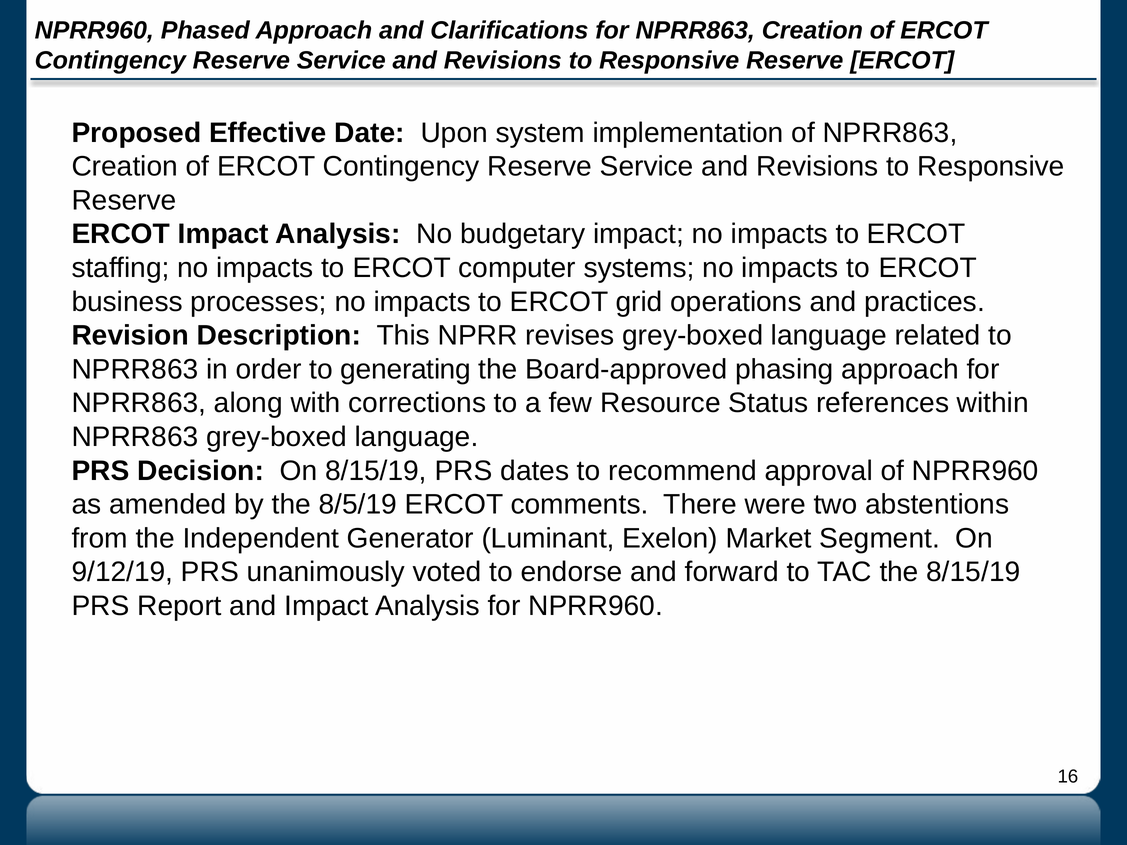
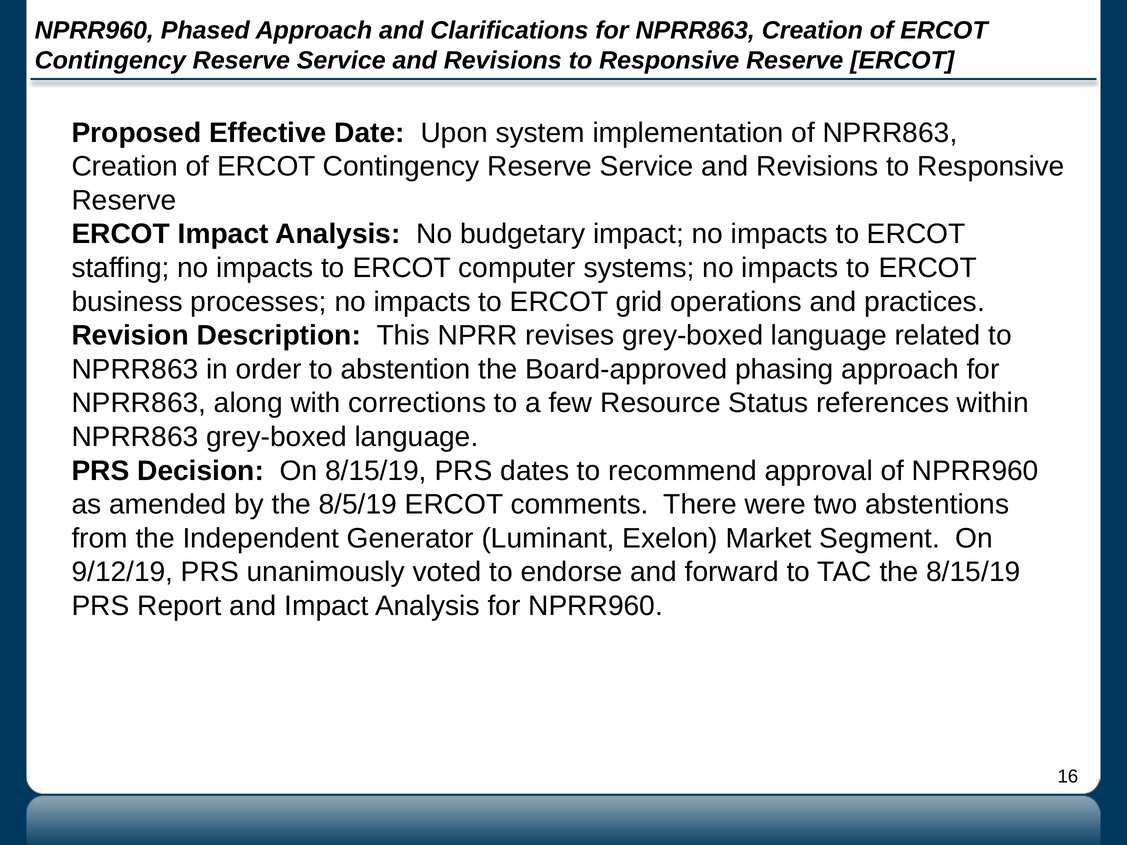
generating: generating -> abstention (406, 369)
